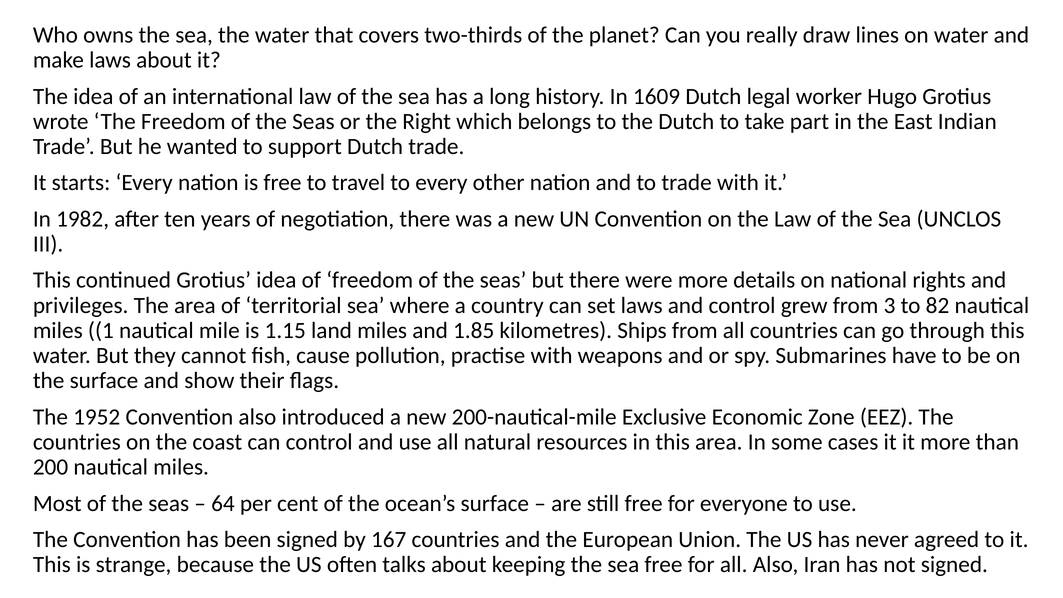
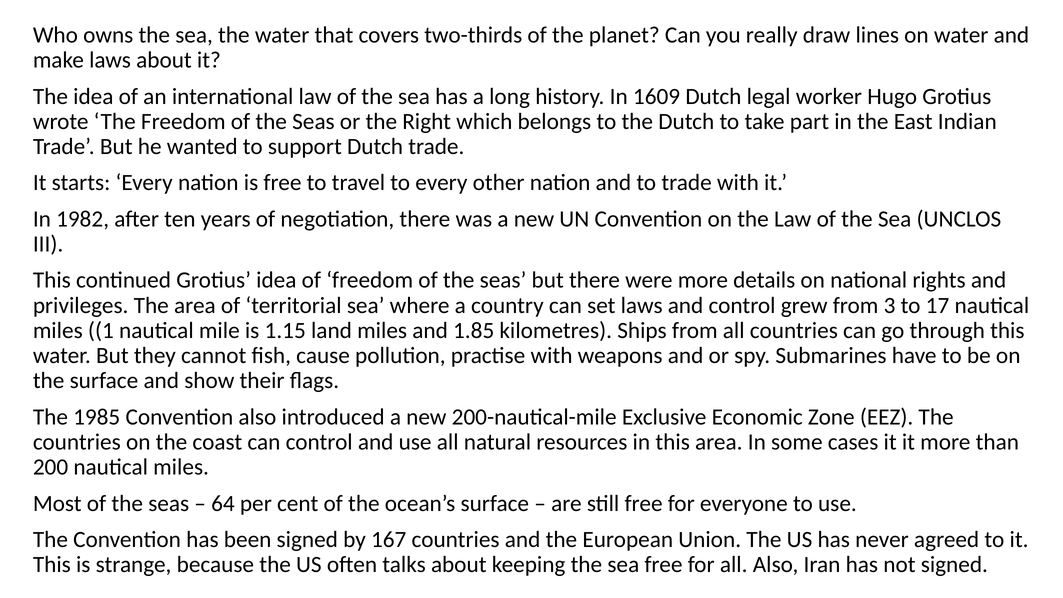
82: 82 -> 17 (938, 305)
1952: 1952 -> 1985 (97, 417)
